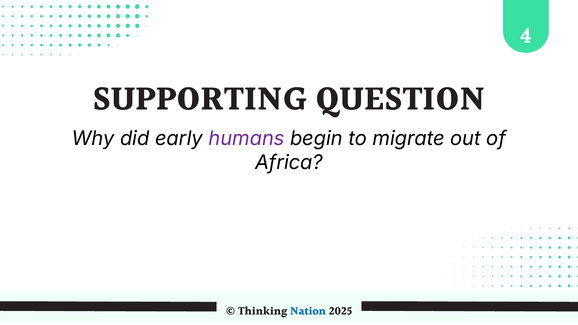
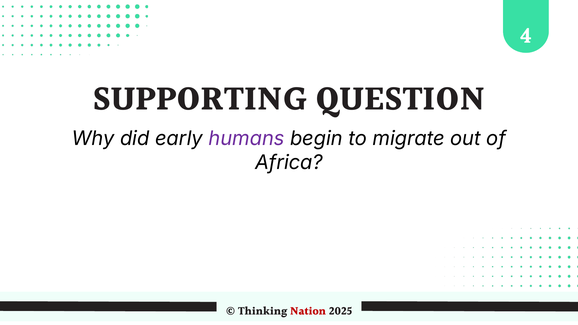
Nation colour: blue -> red (308, 312)
